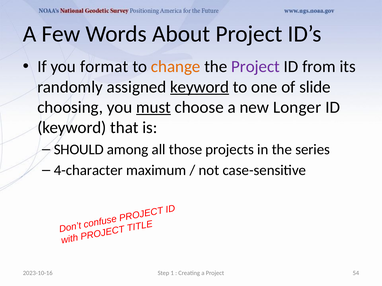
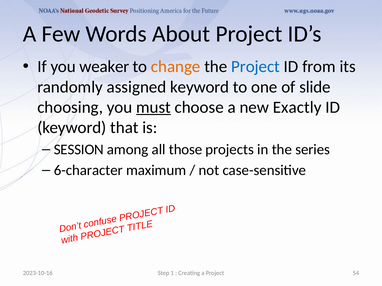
format: format -> weaker (104, 67)
Project colour: purple -> blue (256, 67)
keyword underline: present -> none (200, 87)
Longer: Longer -> Exactly (297, 107)
SHOULD: SHOULD -> SESSION (79, 150)
4-character: 4-character -> 6-character (88, 171)
